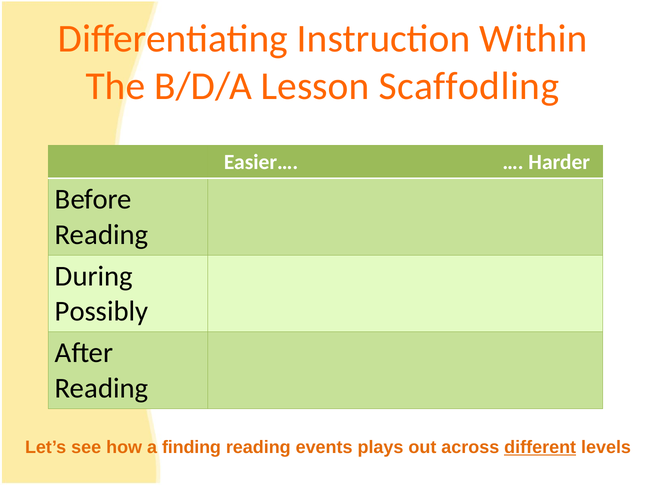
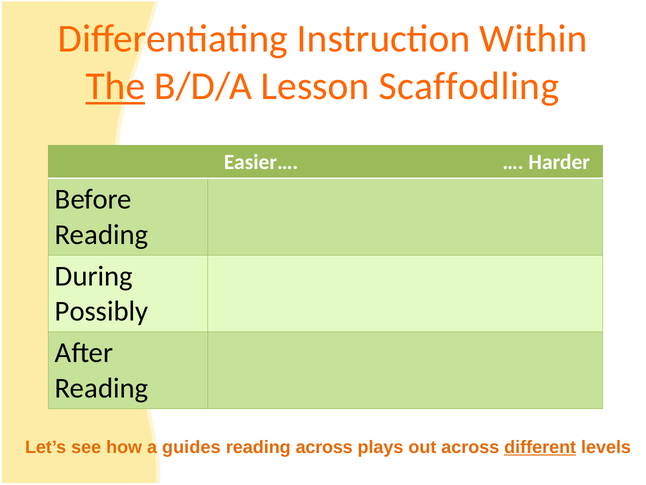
The underline: none -> present (115, 86)
finding: finding -> guides (191, 447)
reading events: events -> across (324, 447)
